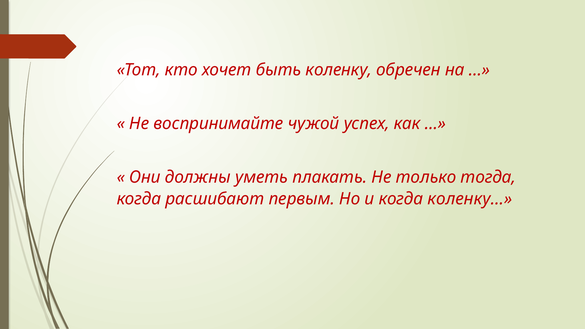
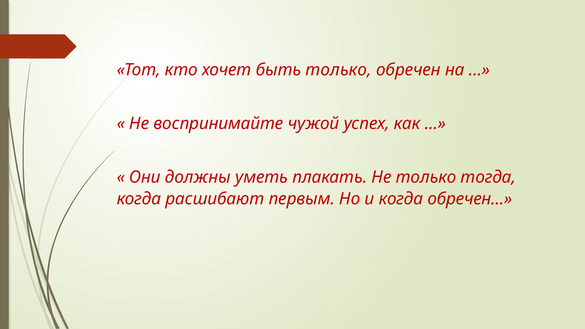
быть коленку: коленку -> только (339, 70)
коленку…: коленку… -> обречен… (470, 199)
